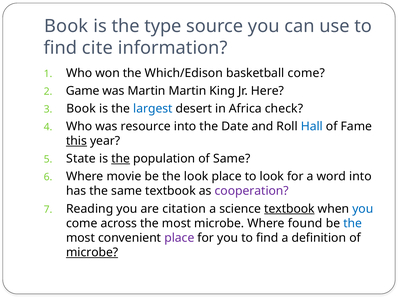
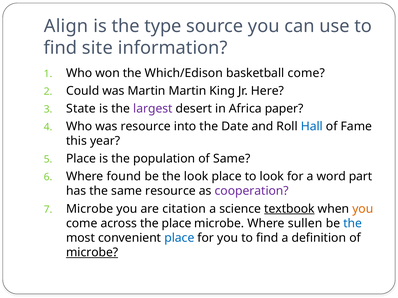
Book: Book -> Align (66, 26)
cite: cite -> site (97, 48)
Game: Game -> Could (83, 91)
Book: Book -> State (81, 109)
largest colour: blue -> purple (153, 109)
check: check -> paper (284, 109)
this underline: present -> none (77, 141)
State: State -> Place (81, 159)
the underline: present -> none (121, 159)
movie: movie -> found (124, 177)
word into: into -> part (361, 177)
same textbook: textbook -> resource (170, 191)
Reading: Reading -> Microbe (90, 209)
you colour: blue -> orange (363, 209)
across the most: most -> place (177, 224)
found: found -> sullen (305, 224)
place colour: purple -> blue (179, 238)
